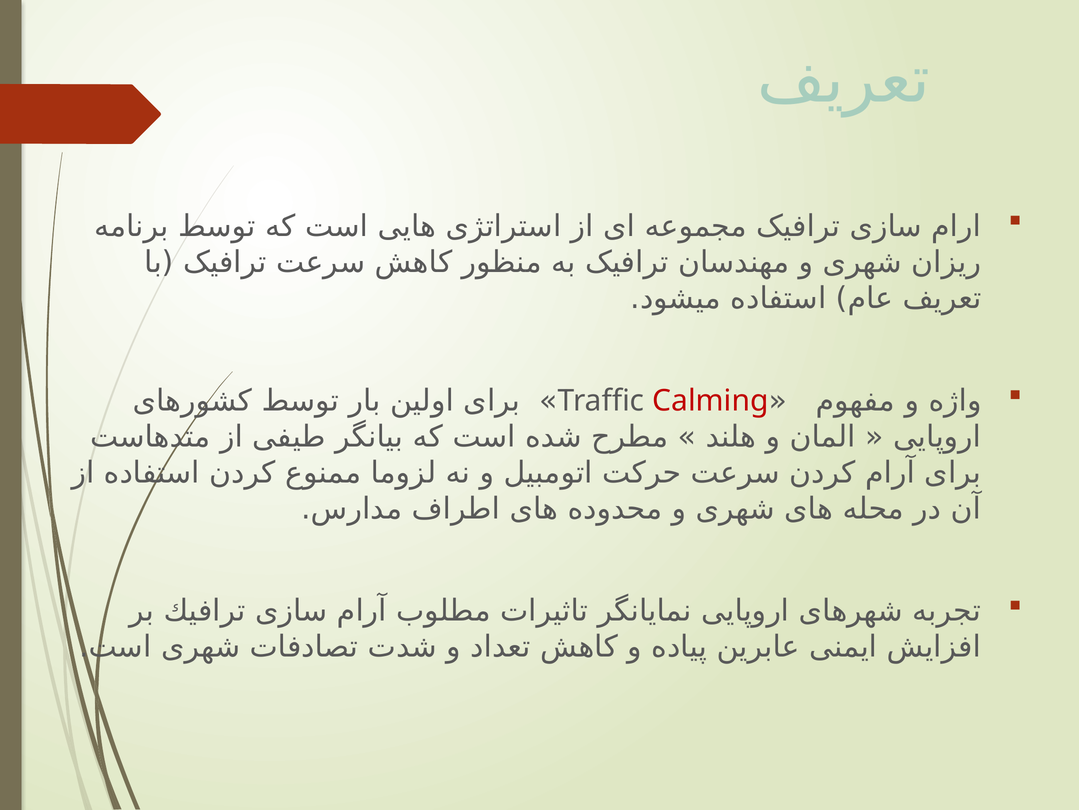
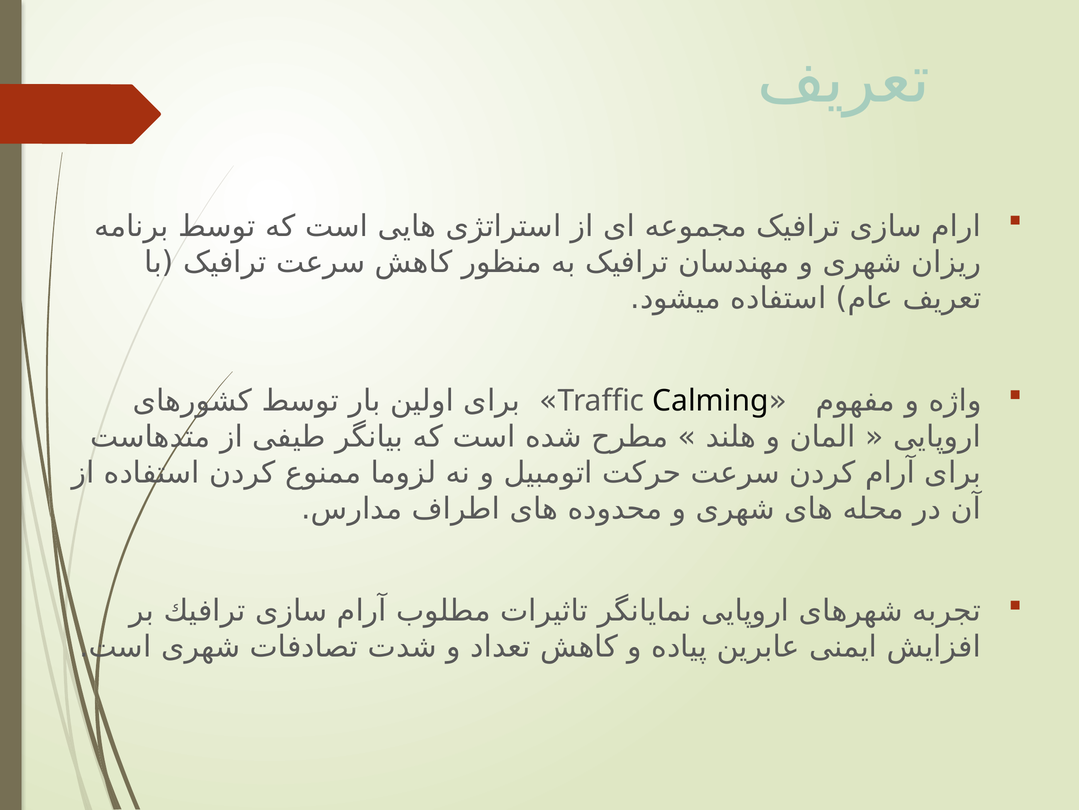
Calming colour: red -> black (710, 400)
